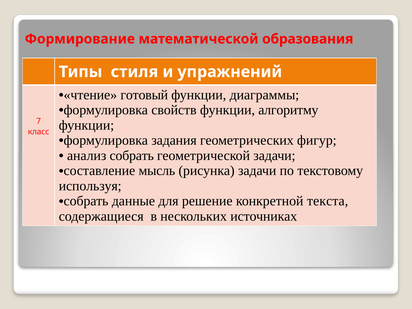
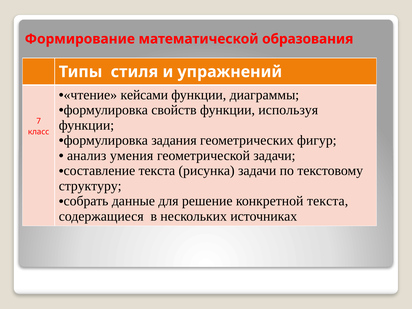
готовый: готовый -> кейсами (144, 95)
алгоритму: алгоритму -> используя (288, 110)
анализ собрать: собрать -> умения (132, 156)
составление мысль: мысль -> текста (157, 171)
используя: используя -> структуру (90, 186)
